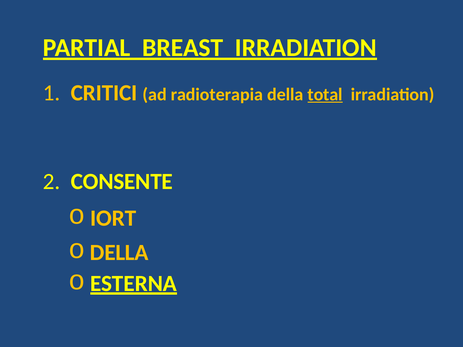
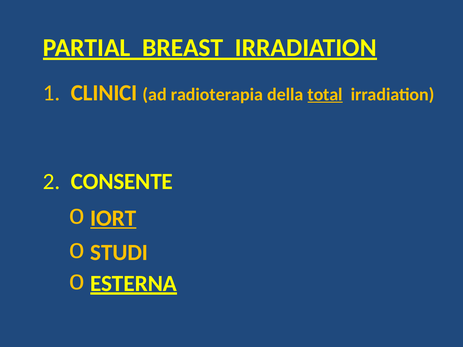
CRITICI: CRITICI -> CLINICI (104, 93)
IORT underline: none -> present (113, 218)
DELLA: DELLA -> STUDI (119, 253)
